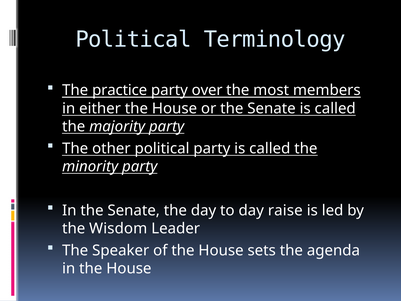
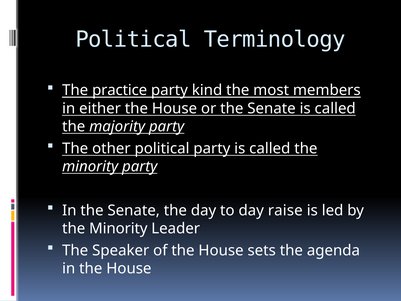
over: over -> kind (207, 90)
Wisdom: Wisdom -> Minority (118, 228)
